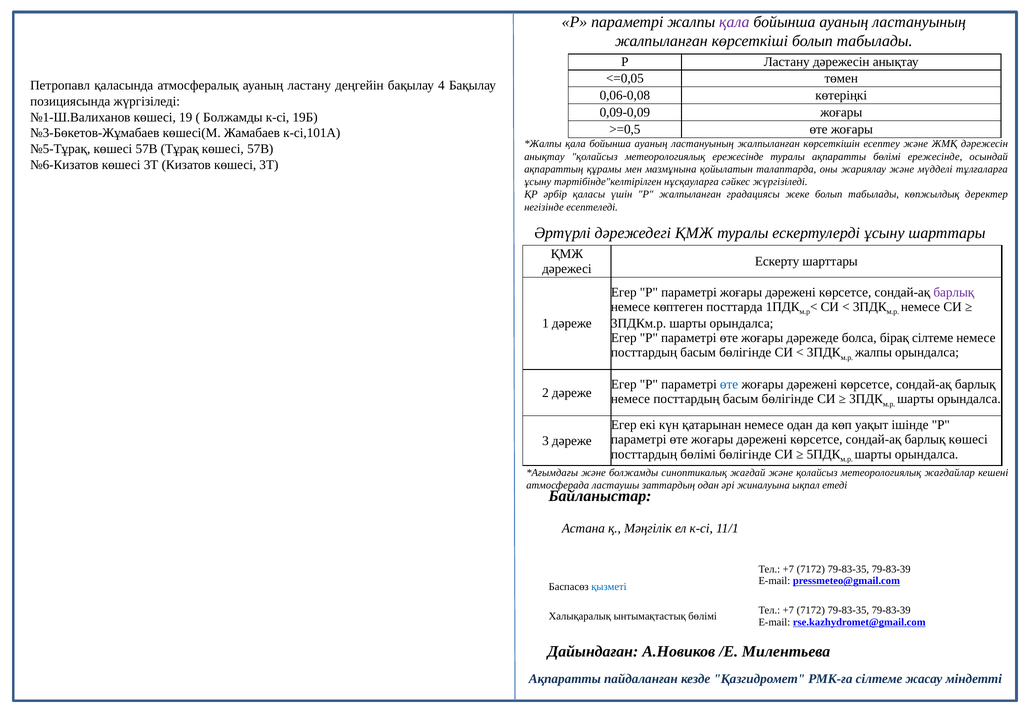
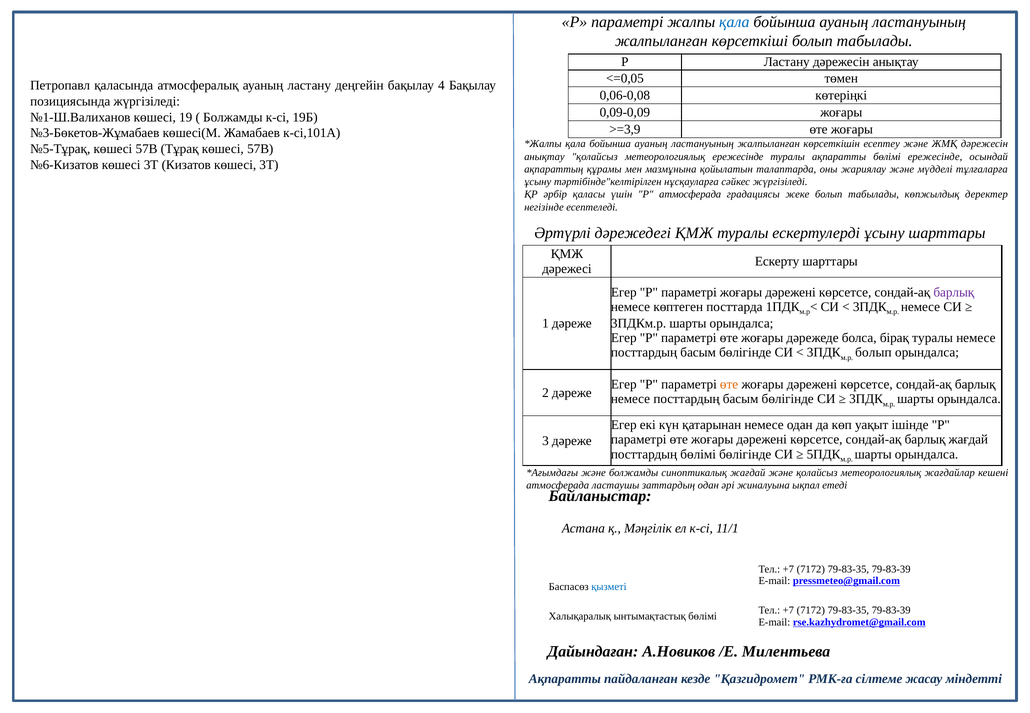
қала colour: purple -> blue (734, 22)
>=0,5: >=0,5 -> >=3,9 (625, 129)
Р жалпыланған: жалпыланған -> атмосферада (690, 194)
бірақ сілтеме: сілтеме -> туралы (933, 338)
жалпы: жалпы -> болып (873, 353)
өте colour: blue -> orange (729, 384)
барлық көшесі: көшесі -> жағдай (968, 440)
